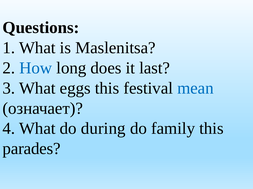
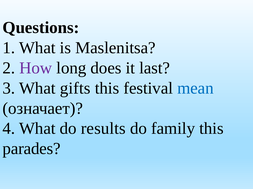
How colour: blue -> purple (36, 68)
eggs: eggs -> gifts (75, 88)
during: during -> results (103, 129)
